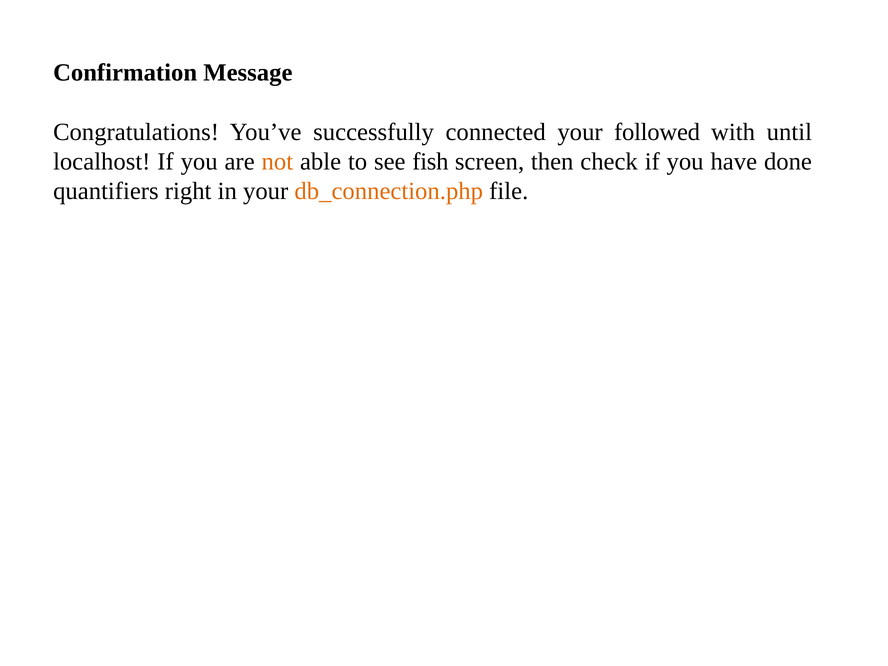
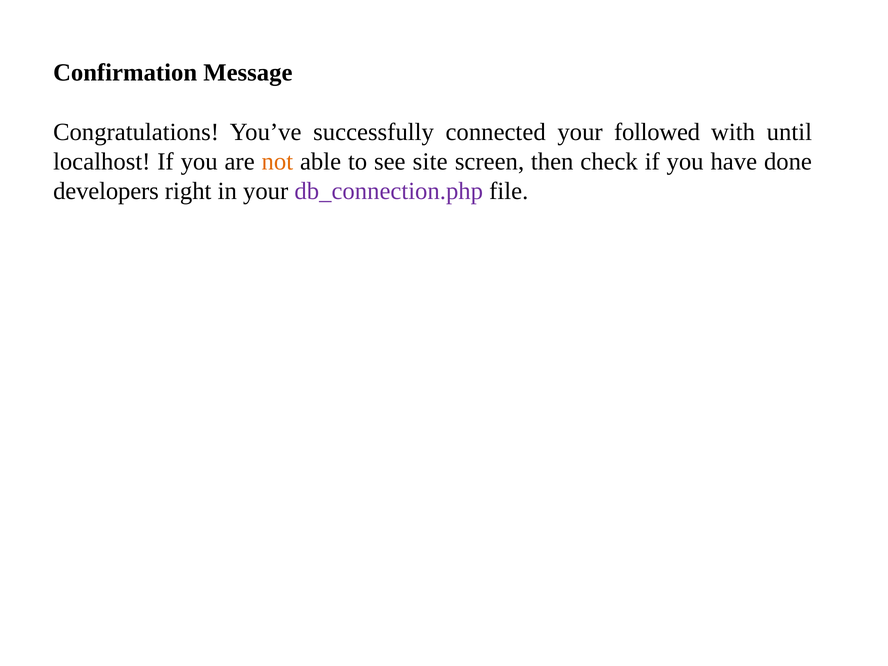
fish: fish -> site (430, 162)
quantifiers: quantifiers -> developers (106, 191)
db_connection.php colour: orange -> purple (389, 191)
